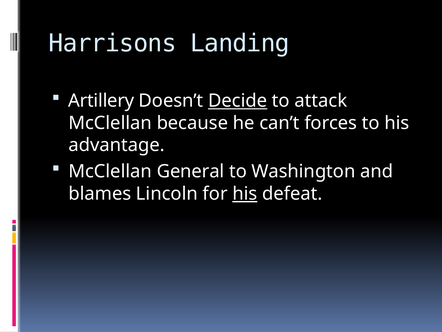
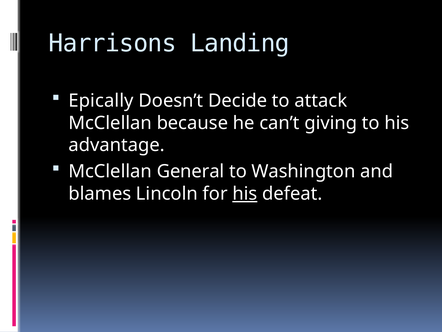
Artillery: Artillery -> Epically (101, 101)
Decide underline: present -> none (238, 101)
forces: forces -> giving (331, 123)
